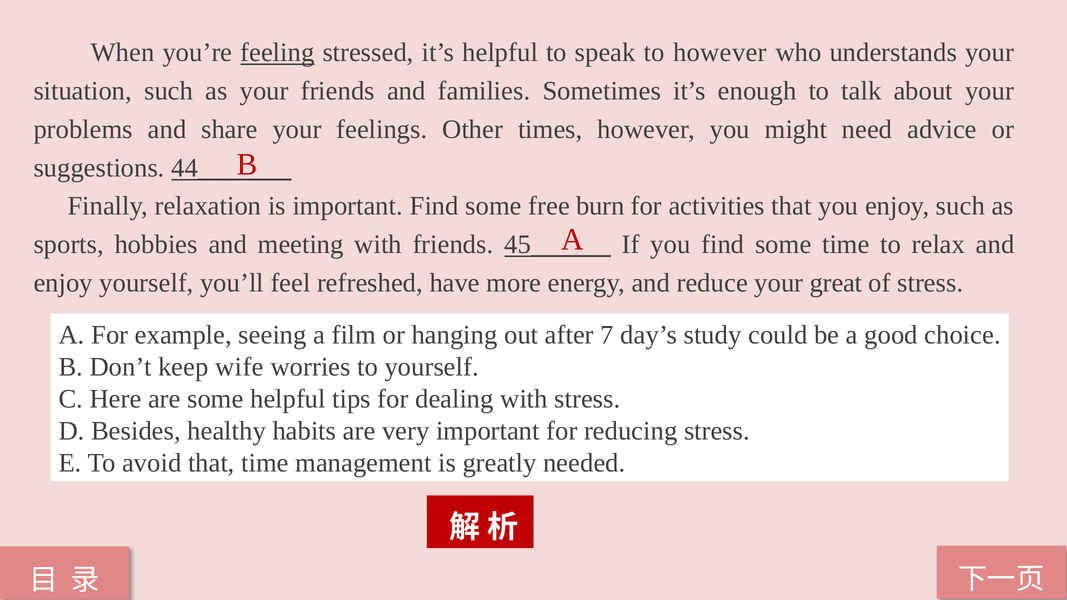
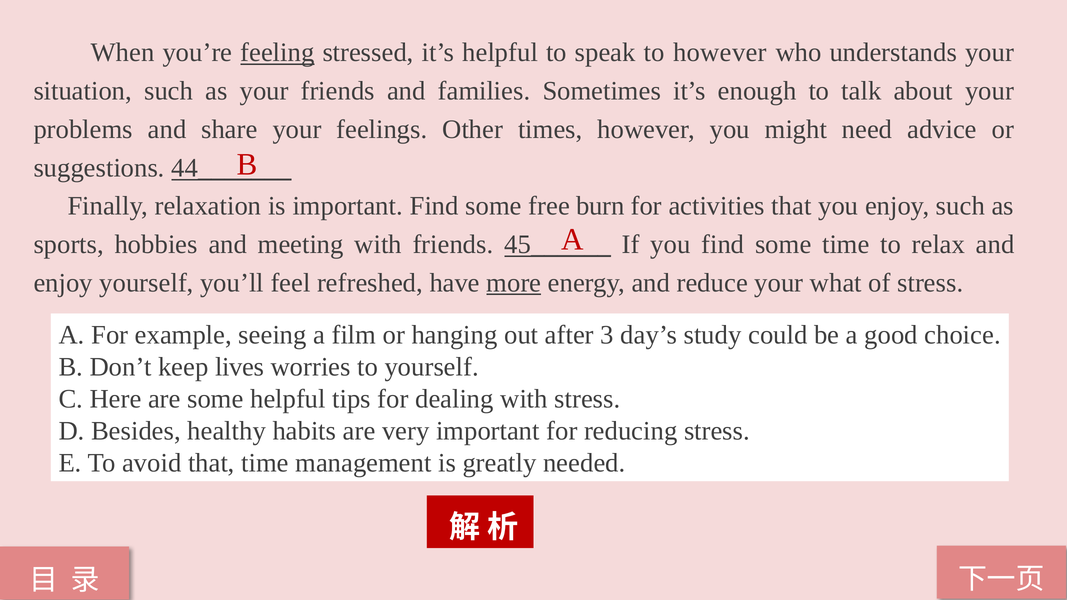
more underline: none -> present (514, 283)
great: great -> what (836, 283)
7: 7 -> 3 (607, 335)
wife: wife -> lives (240, 367)
